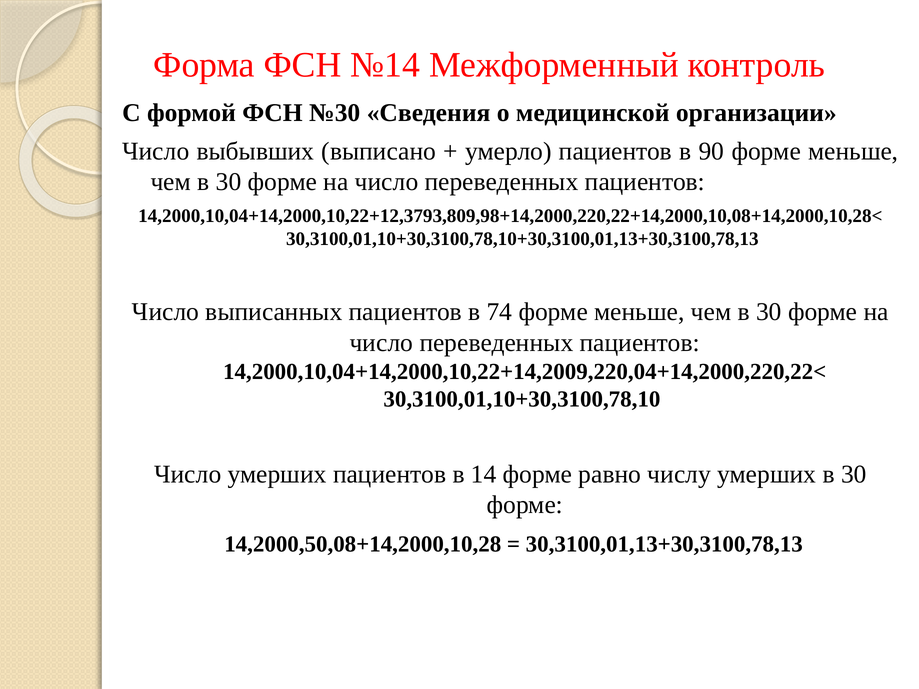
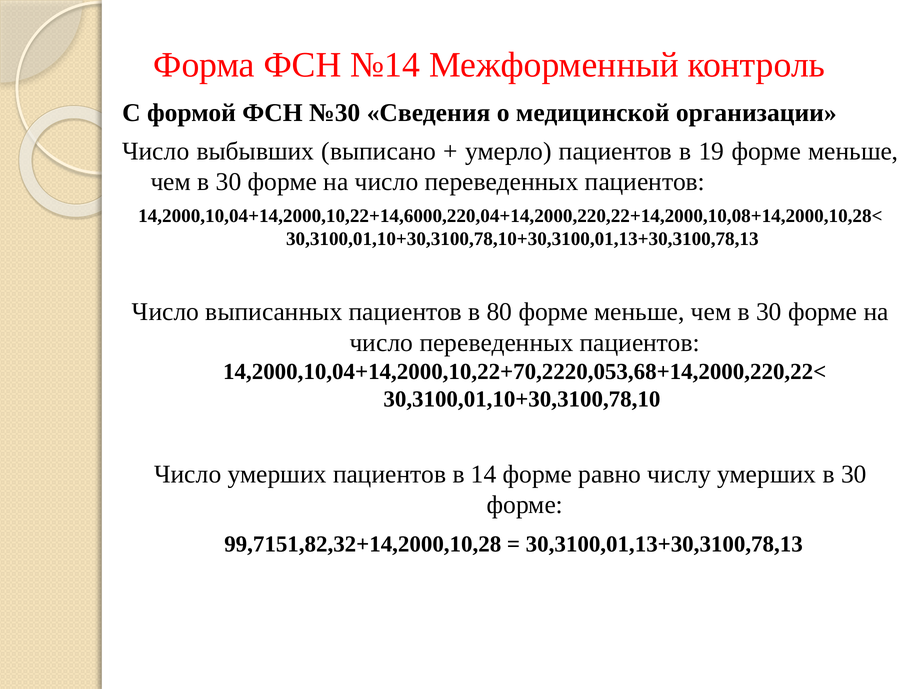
90: 90 -> 19 (711, 151)
14,2000,10,04+14,2000,10,22+12,3793,809,98+14,2000,220,22+14,2000,10,08+14,2000,10,28<: 14,2000,10,04+14,2000,10,22+12,3793,809,98+14,2000,220,22+14,2000,10,08+14,2000,10,28< -> 14,2000,10,04+14,2000,10,22+14,6000,220,04+14,2000,220,22+14,2000,10,08+14,2000,10,28< (510, 216)
74: 74 -> 80 (499, 312)
14,2000,10,04+14,2000,10,22+14,2009,220,04+14,2000,220,22<: 14,2000,10,04+14,2000,10,22+14,2009,220,04+14,2000,220,22< -> 14,2000,10,04+14,2000,10,22+70,2220,053,68+14,2000,220,22< (525, 372)
14,2000,50,08+14,2000,10,28: 14,2000,50,08+14,2000,10,28 -> 99,7151,82,32+14,2000,10,28 (363, 544)
